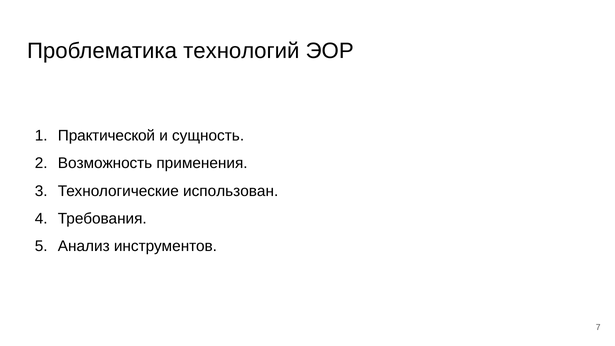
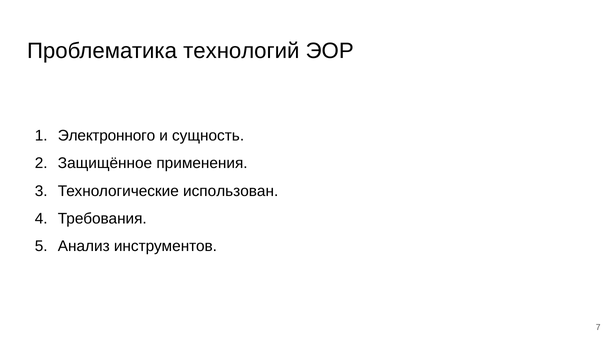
Практической: Практической -> Электронного (106, 136)
Возможность: Возможность -> Защищённое (105, 163)
